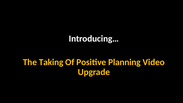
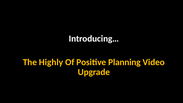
Taking: Taking -> Highly (51, 62)
